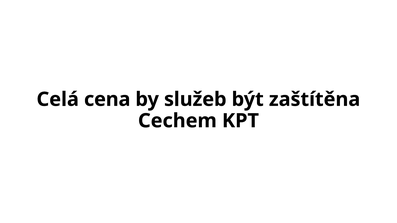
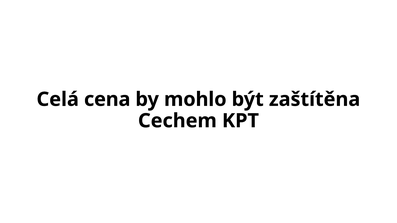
služeb: služeb -> mohlo (195, 99)
